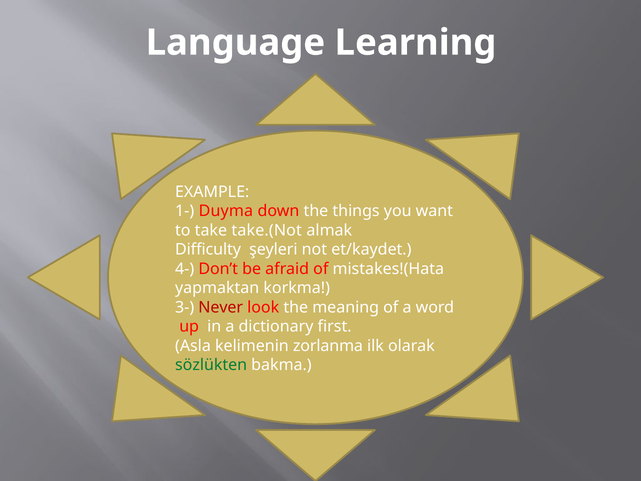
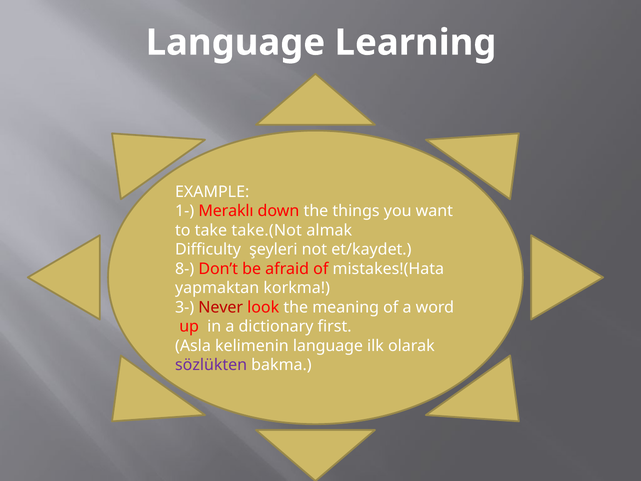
Duyma: Duyma -> Meraklı (226, 211)
4-: 4- -> 8- (185, 269)
kelimenin zorlanma: zorlanma -> language (328, 346)
sözlükten colour: green -> purple (211, 365)
